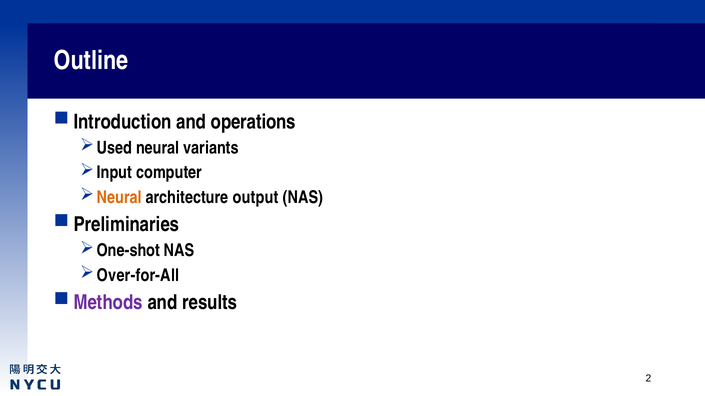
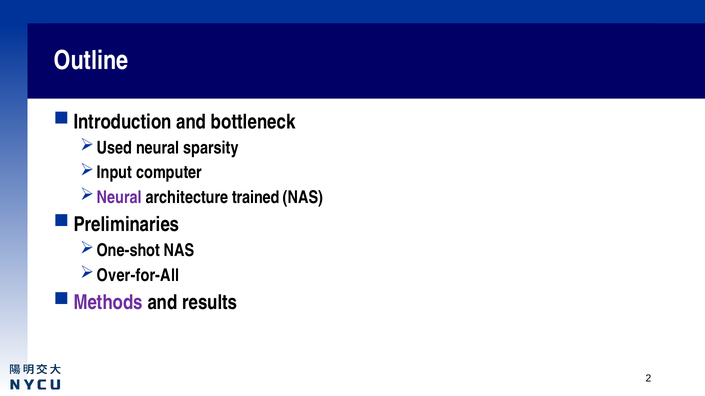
operations: operations -> bottleneck (253, 122)
variants: variants -> sparsity (211, 148)
Neural colour: orange -> purple (119, 198)
output: output -> trained (256, 198)
